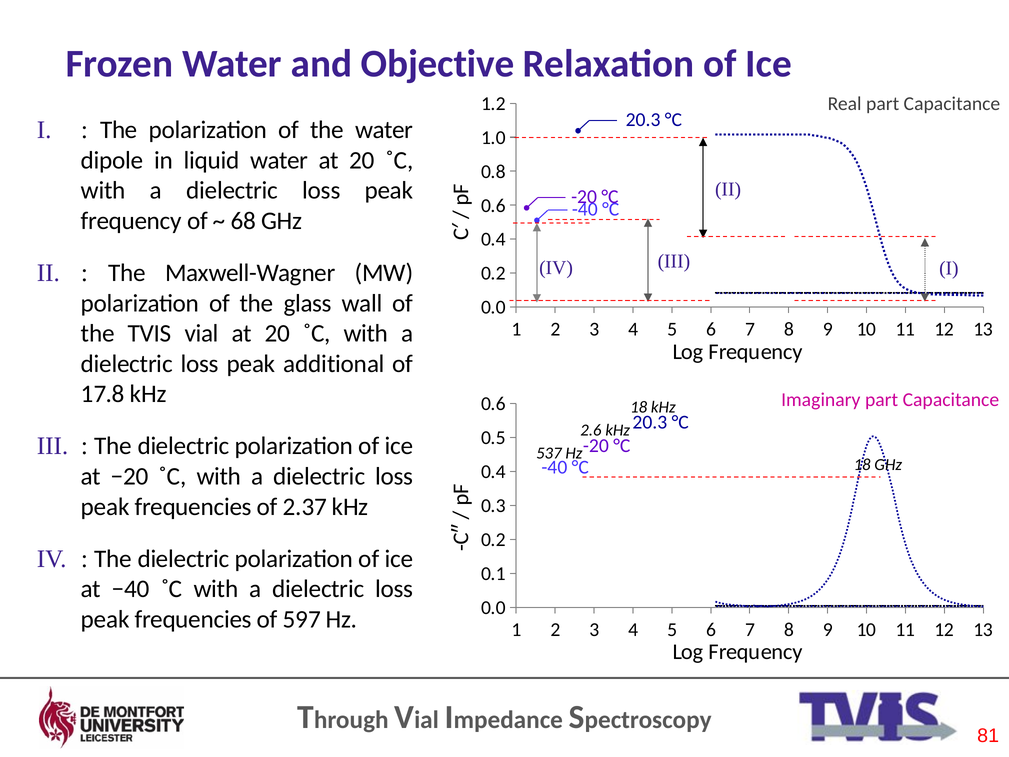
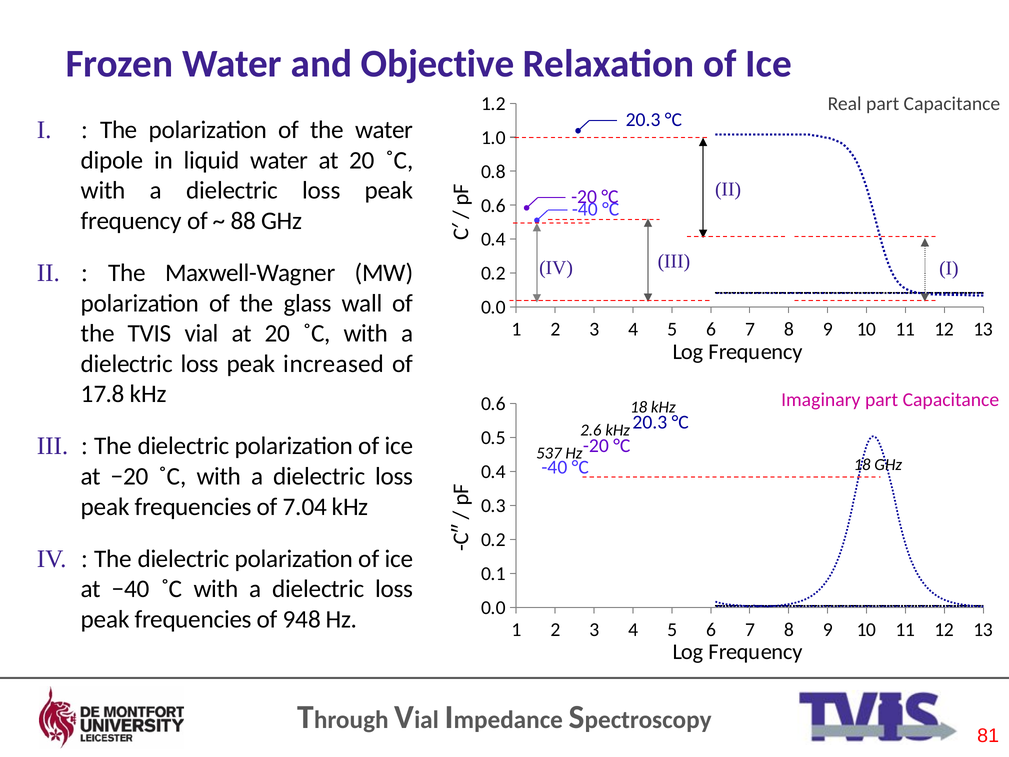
68: 68 -> 88 (243, 221)
additional: additional -> increased (334, 364)
2.37: 2.37 -> 7.04 (305, 507)
597: 597 -> 948 (302, 619)
